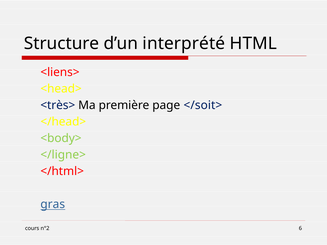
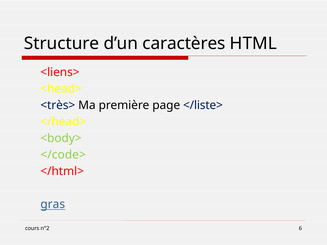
interprété: interprété -> caractères (184, 44)
</soit>: </soit> -> </liste> (203, 105)
</ligne>: </ligne> -> </code> (63, 155)
